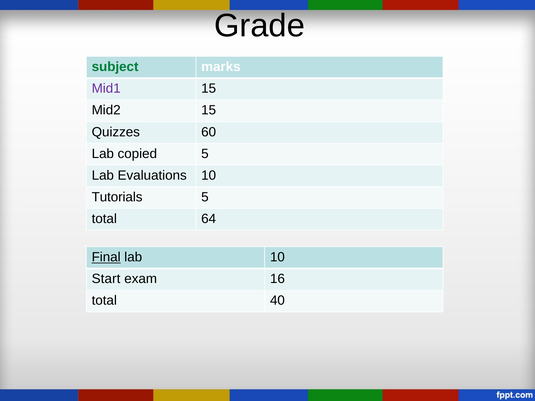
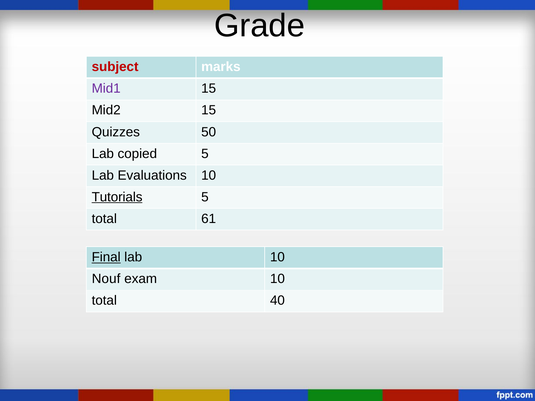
subject colour: green -> red (115, 67)
60: 60 -> 50 (209, 132)
Tutorials underline: none -> present (117, 197)
64: 64 -> 61 (209, 219)
Start: Start -> Nouf (106, 279)
exam 16: 16 -> 10 (277, 279)
